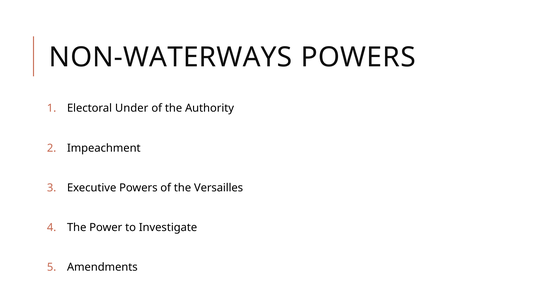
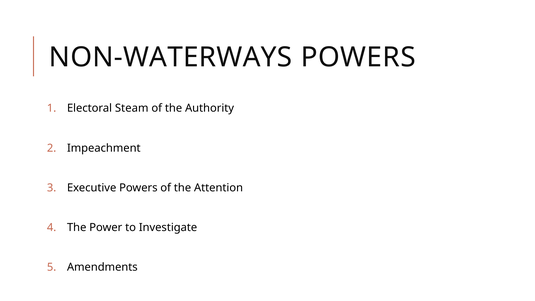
Under: Under -> Steam (132, 108)
Versailles: Versailles -> Attention (219, 188)
